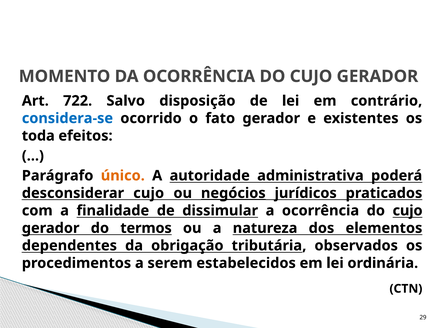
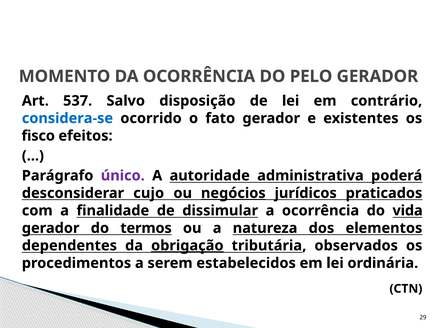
DA OCORRÊNCIA DO CUJO: CUJO -> PELO (311, 76)
722: 722 -> 537 (78, 101)
toda: toda -> fisco (38, 136)
único colour: orange -> purple (123, 175)
a ocorrência do cujo: cujo -> vida (408, 210)
obrigação underline: none -> present (187, 245)
